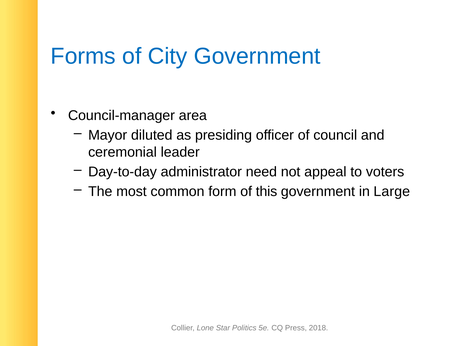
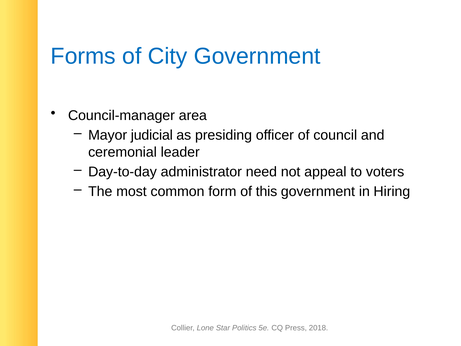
diluted: diluted -> judicial (152, 135)
Large: Large -> Hiring (392, 191)
